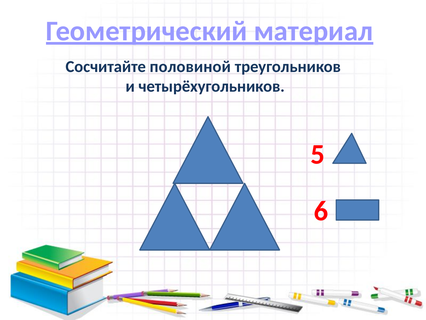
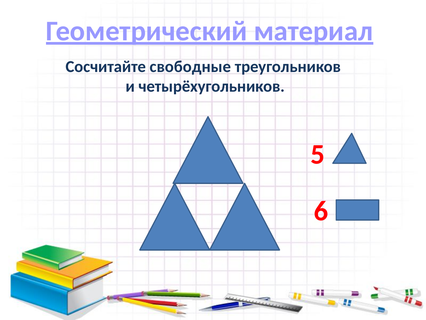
половиной: половиной -> свободные (190, 66)
